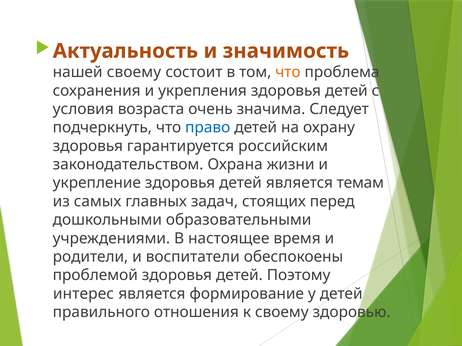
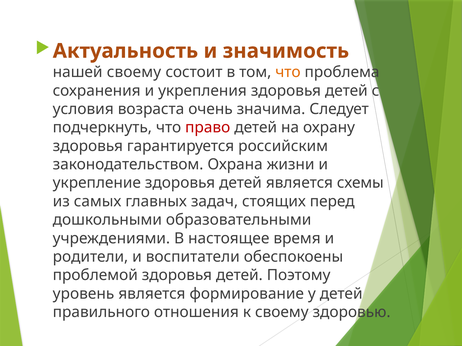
право colour: blue -> red (208, 128)
темам: темам -> схемы (360, 183)
интерес: интерес -> уровень (84, 294)
